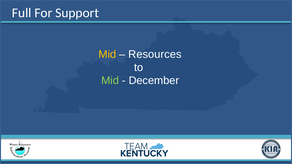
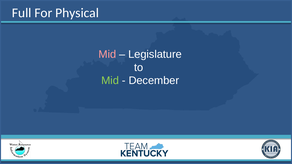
Support: Support -> Physical (77, 13)
Mid colour: yellow -> pink (107, 54)
Resources: Resources -> Legislature (155, 54)
